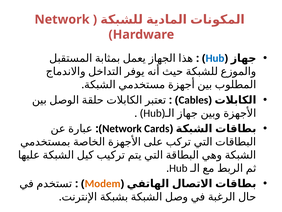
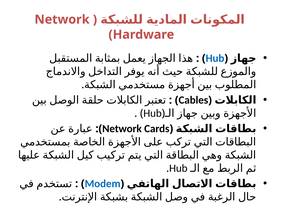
Modem colour: orange -> blue (103, 183)
